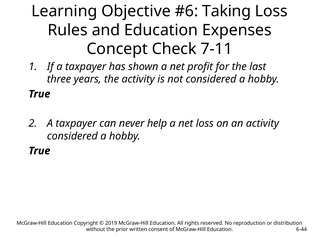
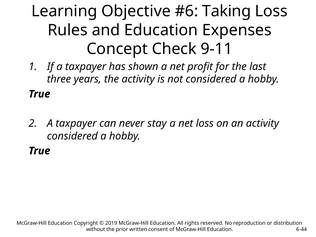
7-11: 7-11 -> 9-11 (217, 49)
help: help -> stay (157, 123)
